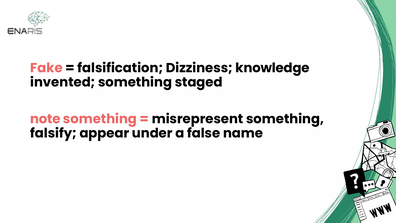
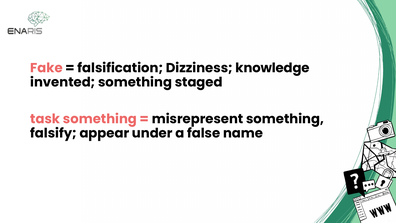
note: note -> task (45, 119)
